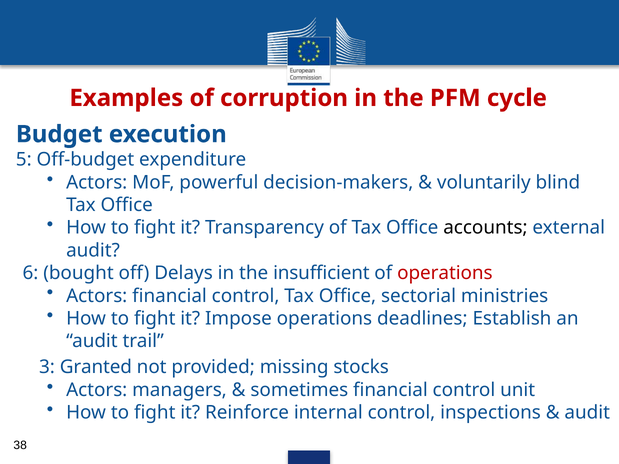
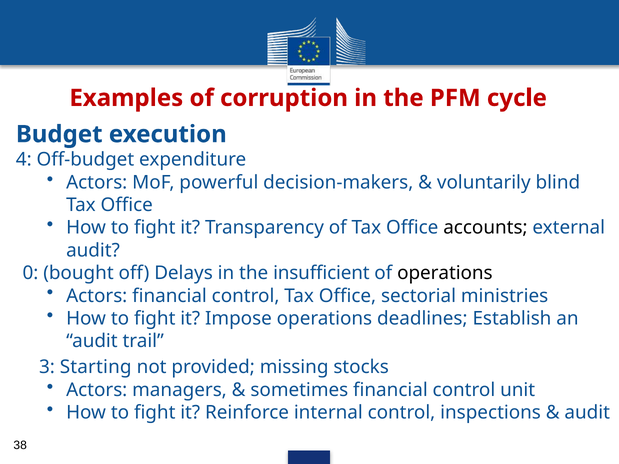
5: 5 -> 4 (24, 160)
6: 6 -> 0 (30, 273)
operations colour: red -> black (445, 273)
Granted: Granted -> Starting (96, 367)
